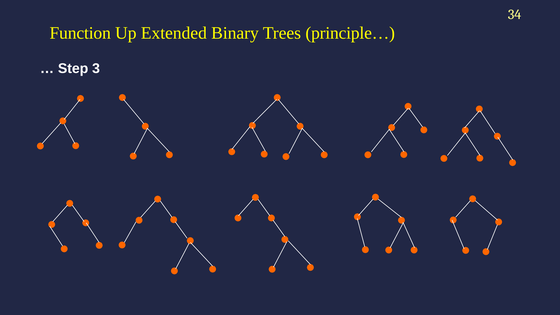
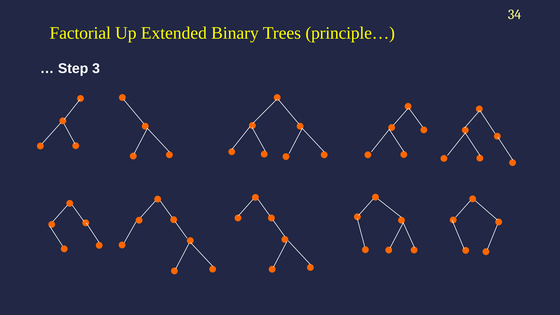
Function: Function -> Factorial (80, 33)
